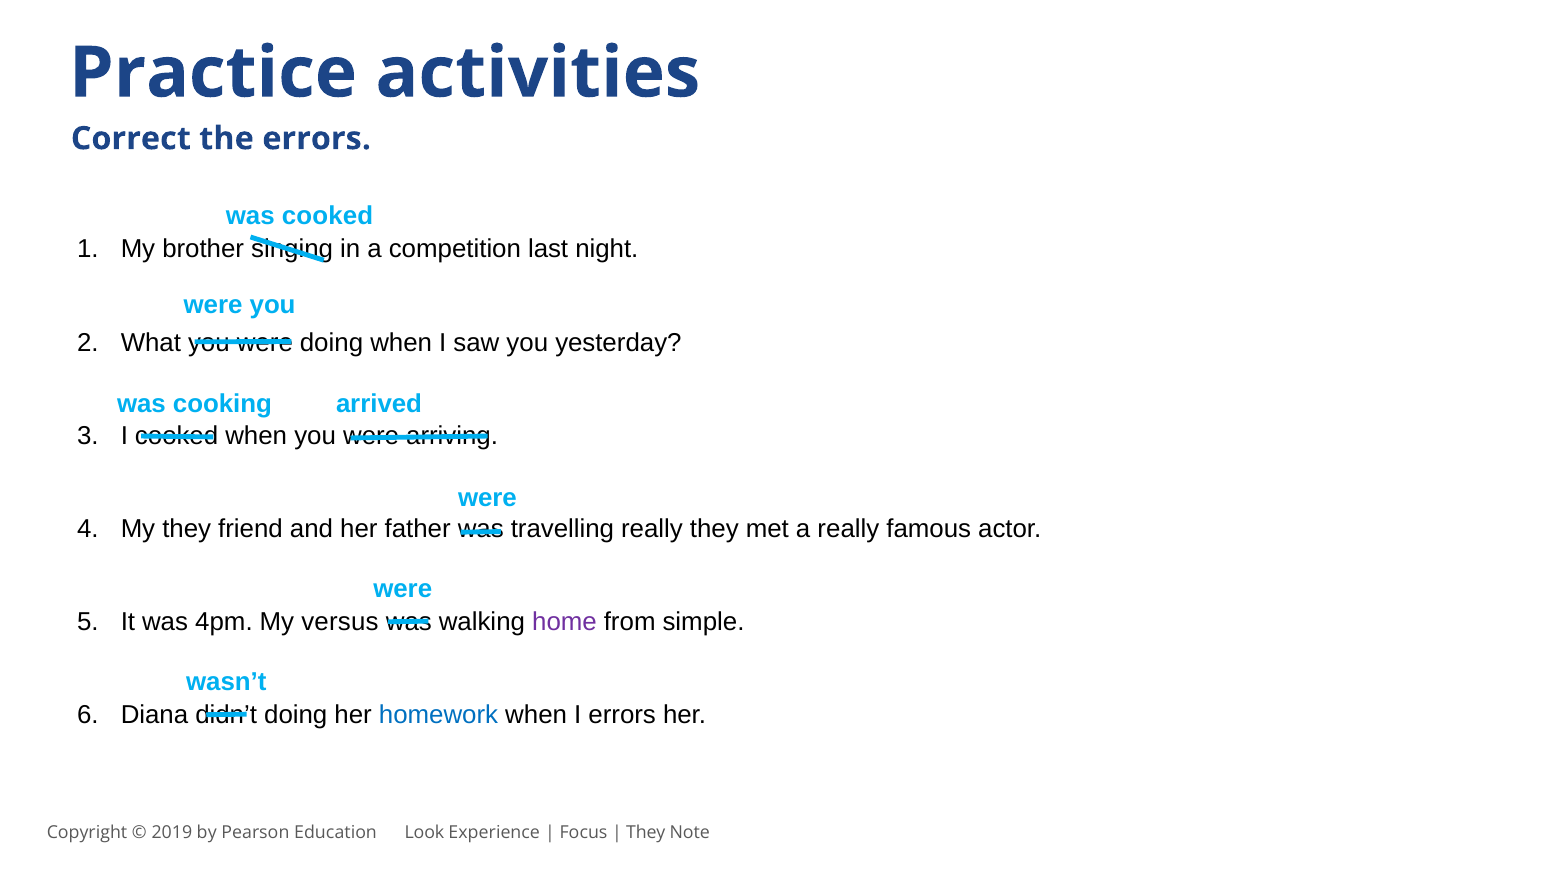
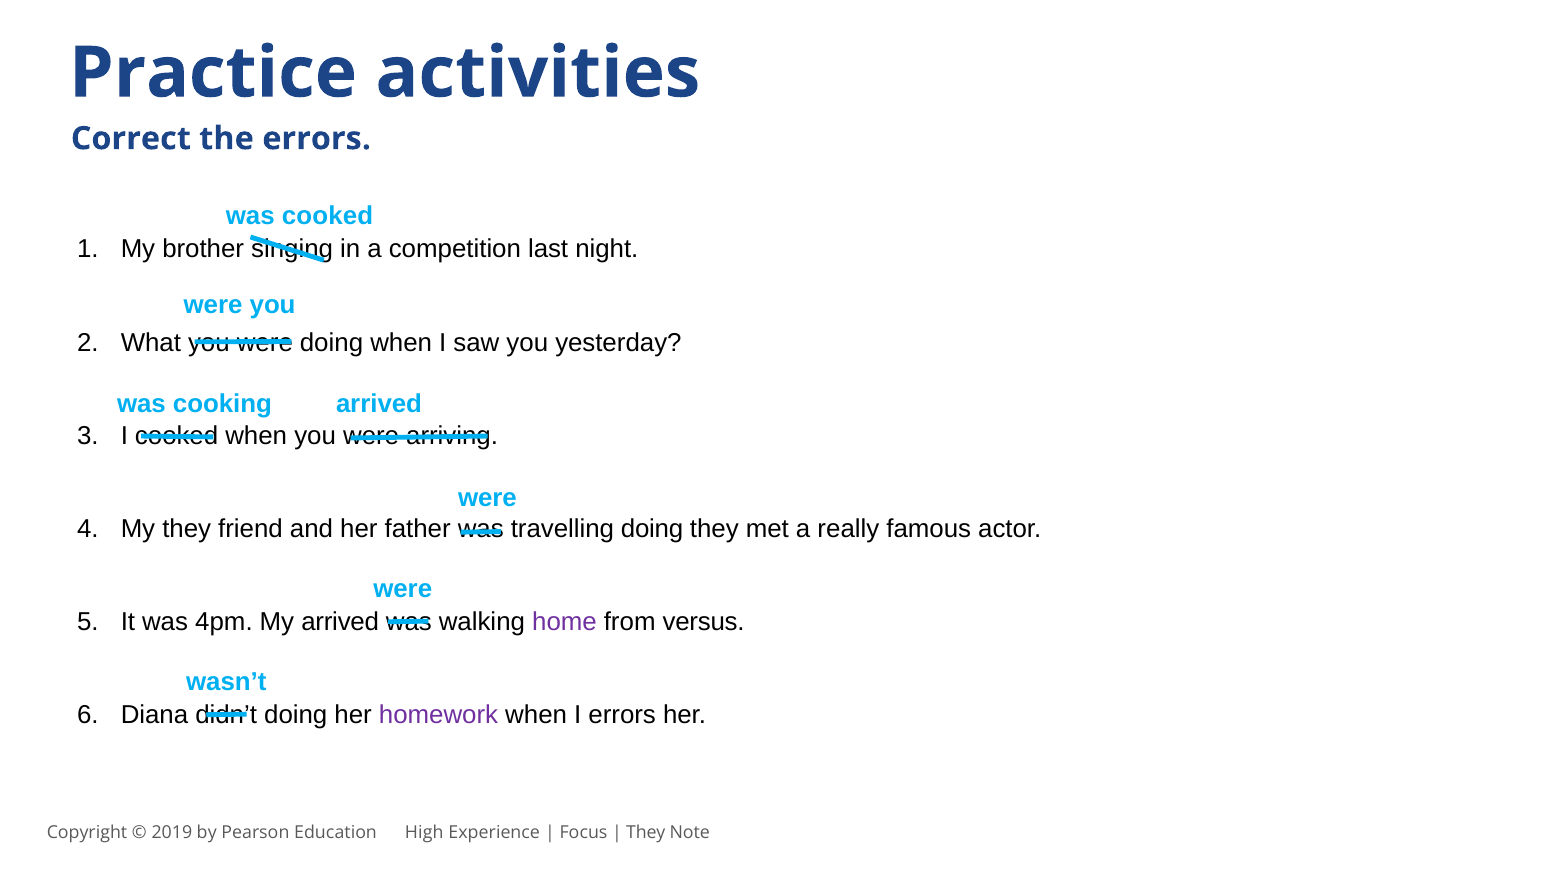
travelling really: really -> doing (652, 529)
My versus: versus -> arrived (340, 622)
simple: simple -> versus (704, 622)
homework colour: blue -> purple (438, 715)
Look: Look -> High (424, 833)
